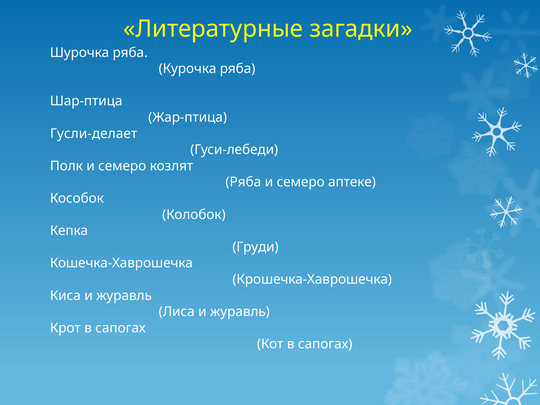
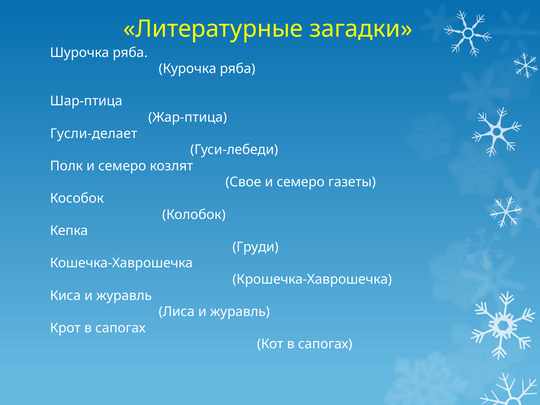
Ряба: Ряба -> Свое (243, 182)
аптеке: аптеке -> газеты (352, 182)
